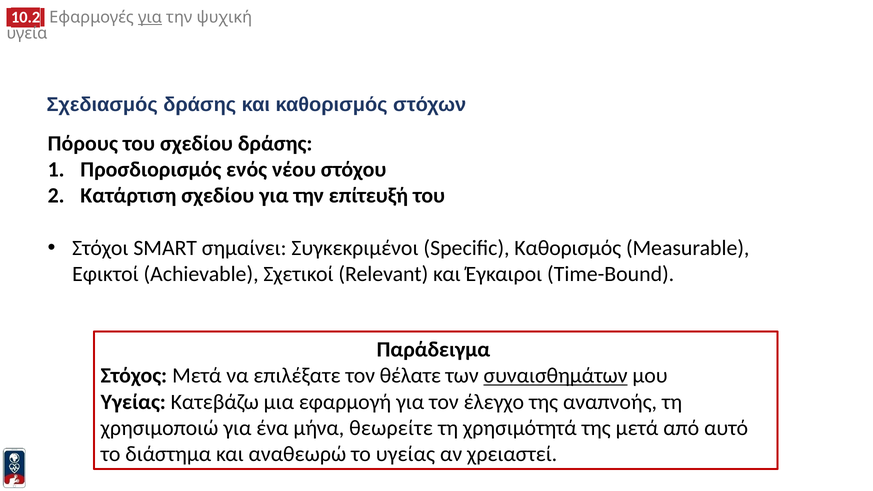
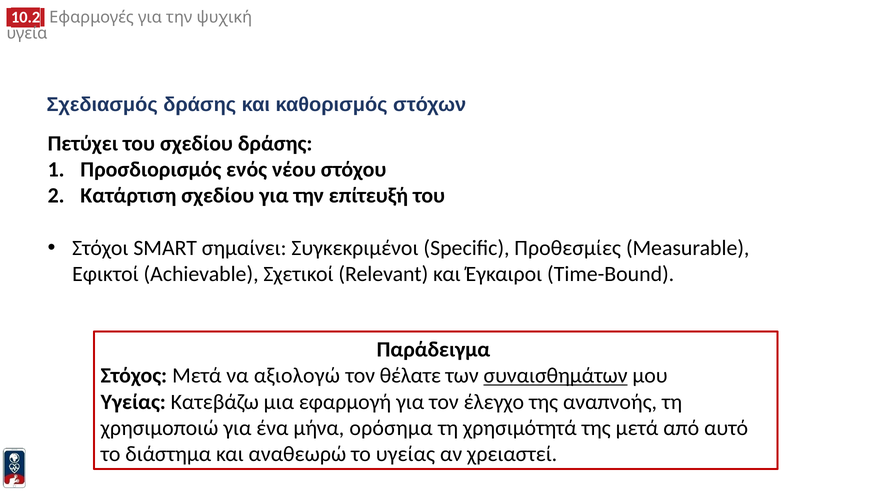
για underline: present -> none (150, 17)
Πόρους: Πόρους -> Πετύχει (83, 143)
Specific Καθορισμός: Καθορισμός -> Προθεσμίες (568, 248)
επιλέξατε: επιλέξατε -> αξιολογώ (297, 376)
θεωρείτε: θεωρείτε -> ορόσημα (391, 428)
